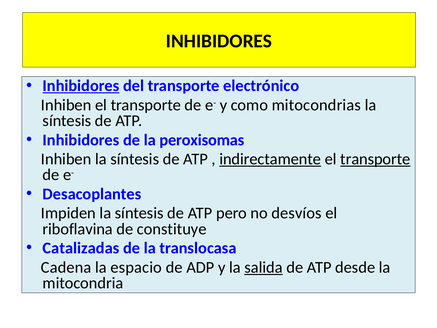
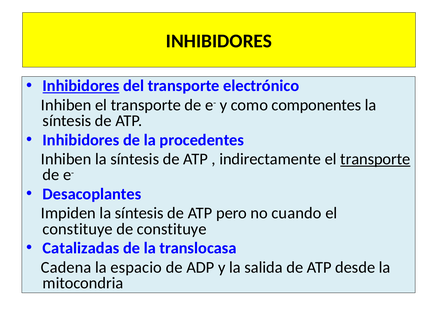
mitocondrias: mitocondrias -> componentes (316, 105)
peroxisomas: peroxisomas -> procedentes (202, 140)
indirectamente underline: present -> none (270, 159)
desvíos: desvíos -> cuando (297, 213)
riboflavina: riboflavina -> constituye (78, 229)
salida underline: present -> none (264, 267)
